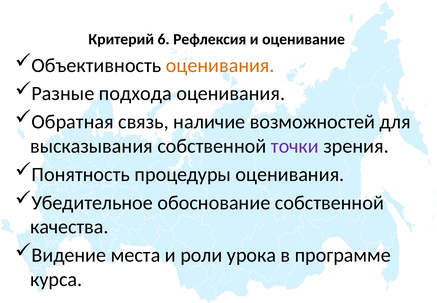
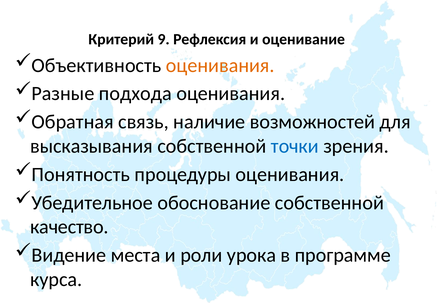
6: 6 -> 9 (164, 39)
точки colour: purple -> blue (295, 146)
качества: качества -> качество (69, 227)
